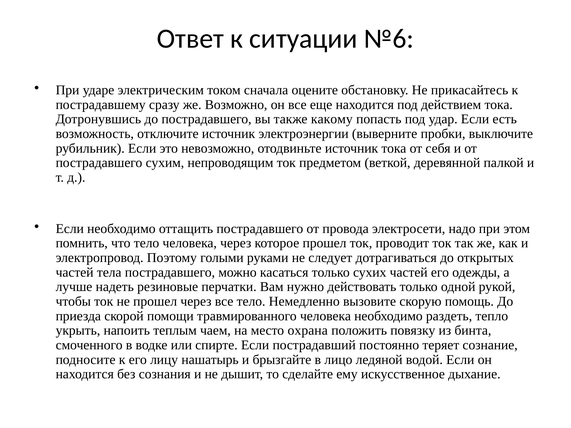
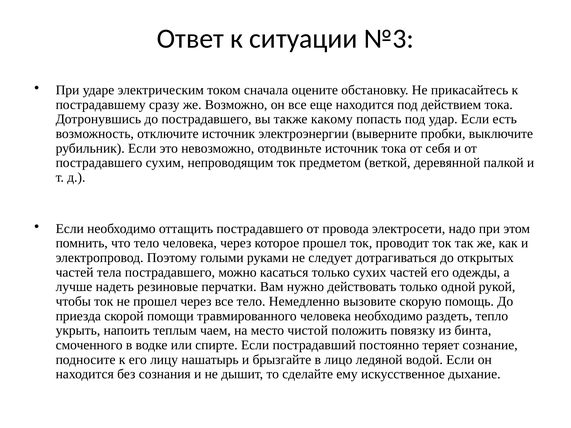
№6: №6 -> №3 (389, 39)
охрана: охрана -> чистой (308, 331)
